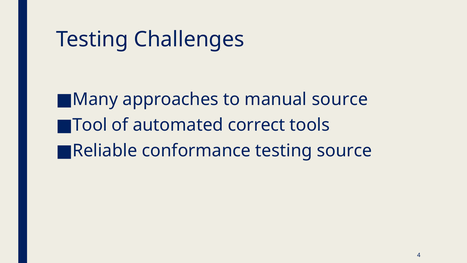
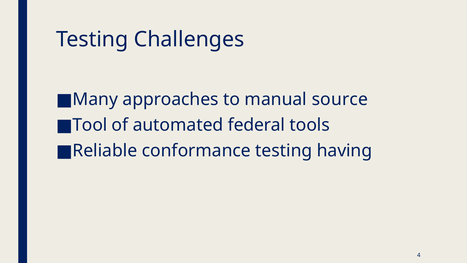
correct: correct -> federal (256, 125)
testing source: source -> having (344, 151)
